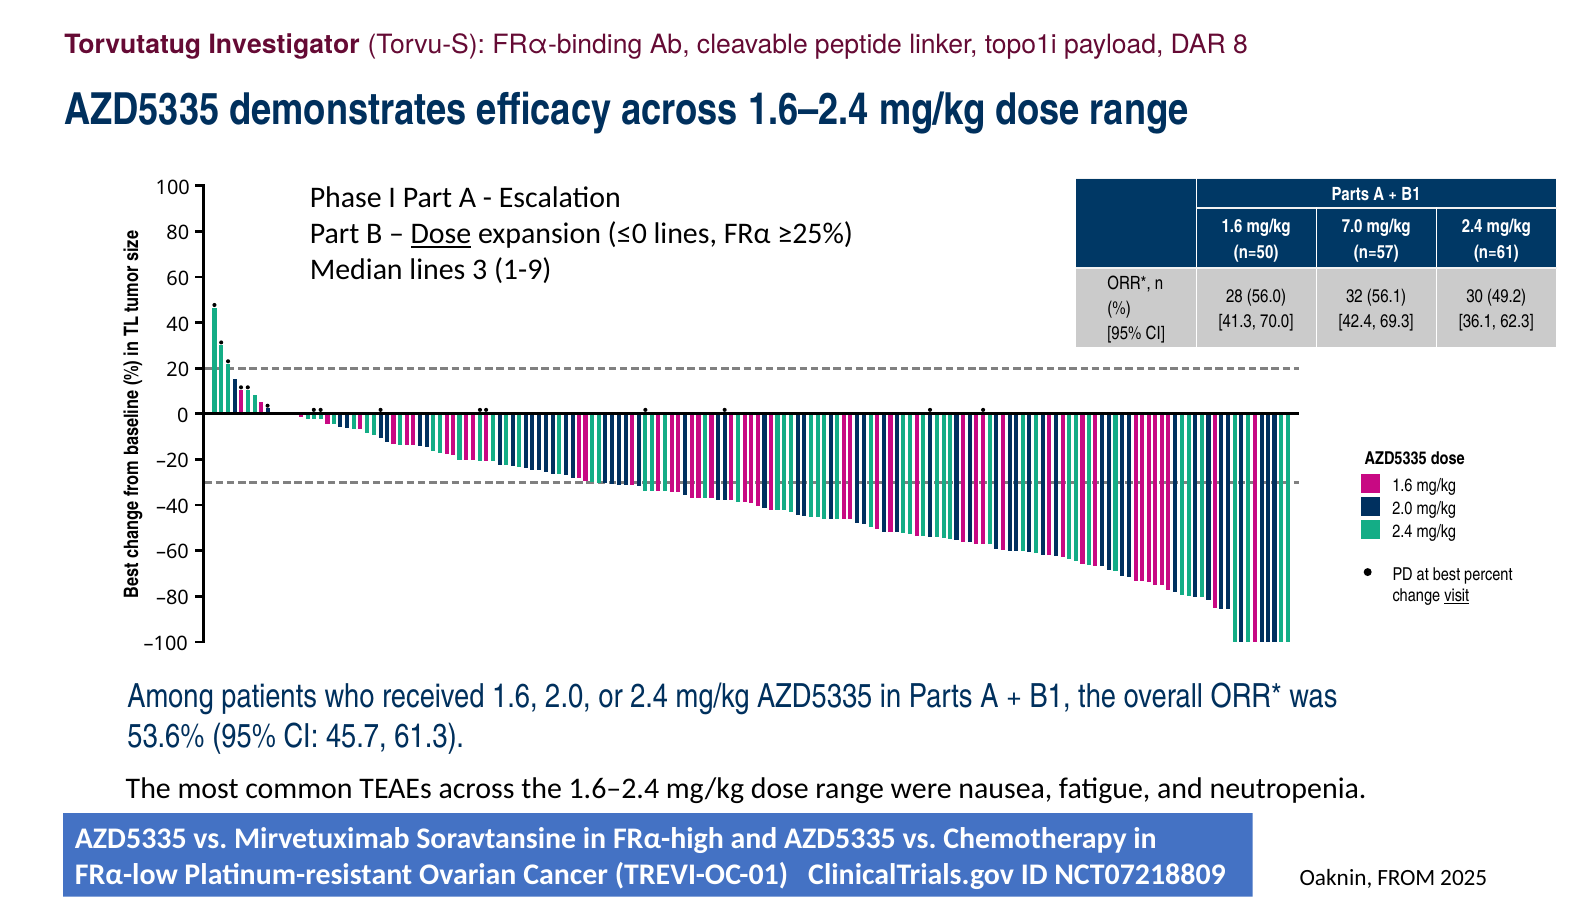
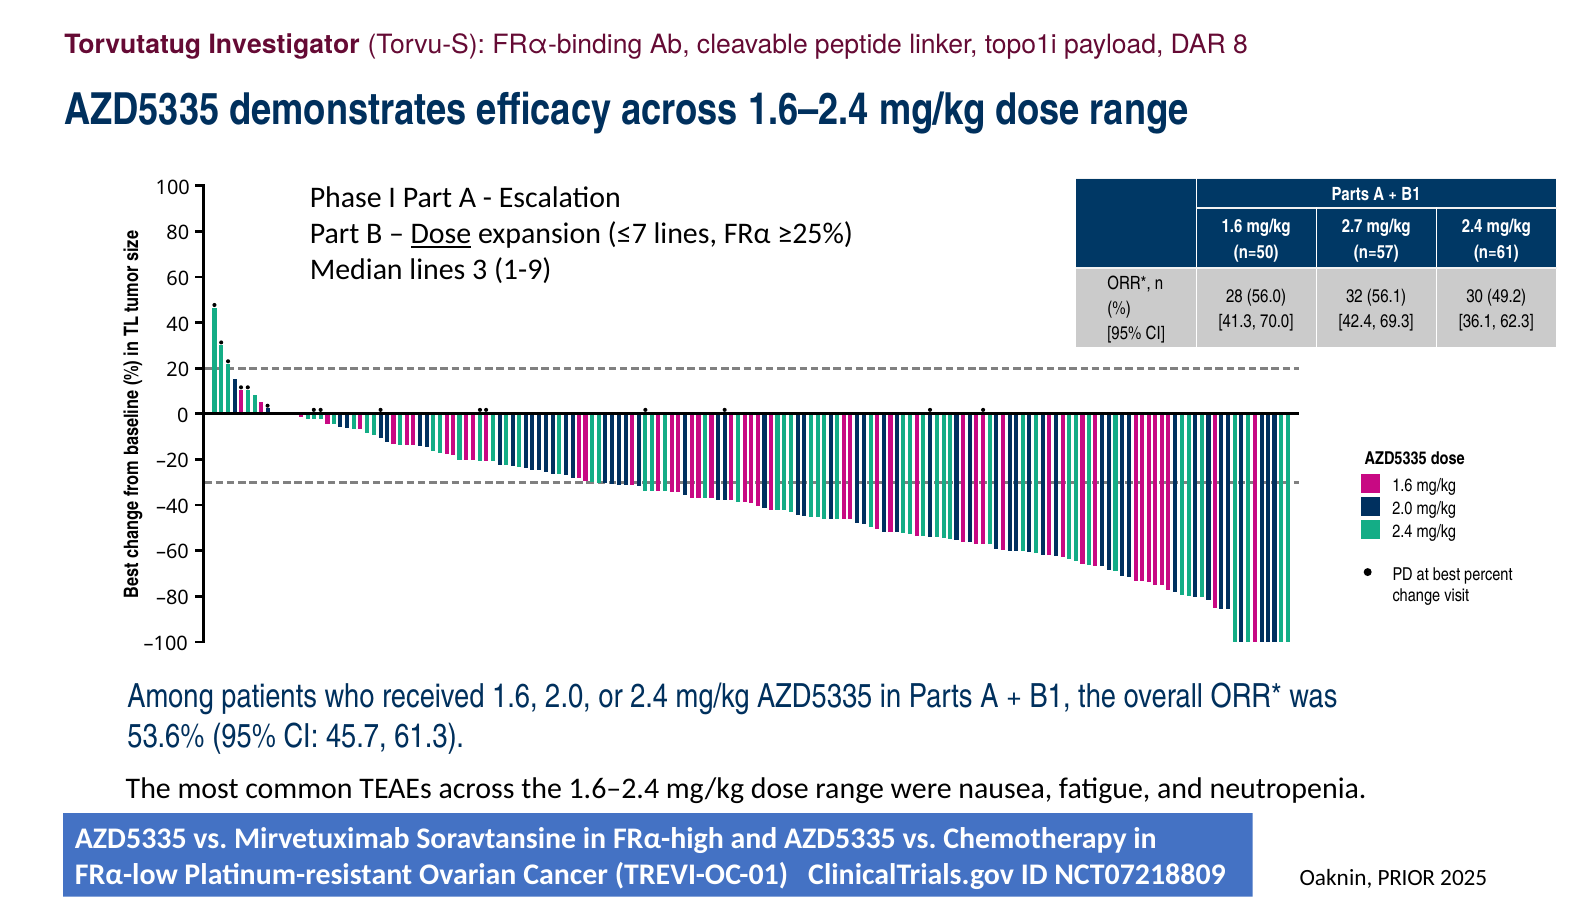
7.0: 7.0 -> 2.7 (1352, 226)
≤0: ≤0 -> ≤7 (627, 234)
visit underline: present -> none (1457, 596)
FROM: FROM -> PRIOR (1406, 878)
